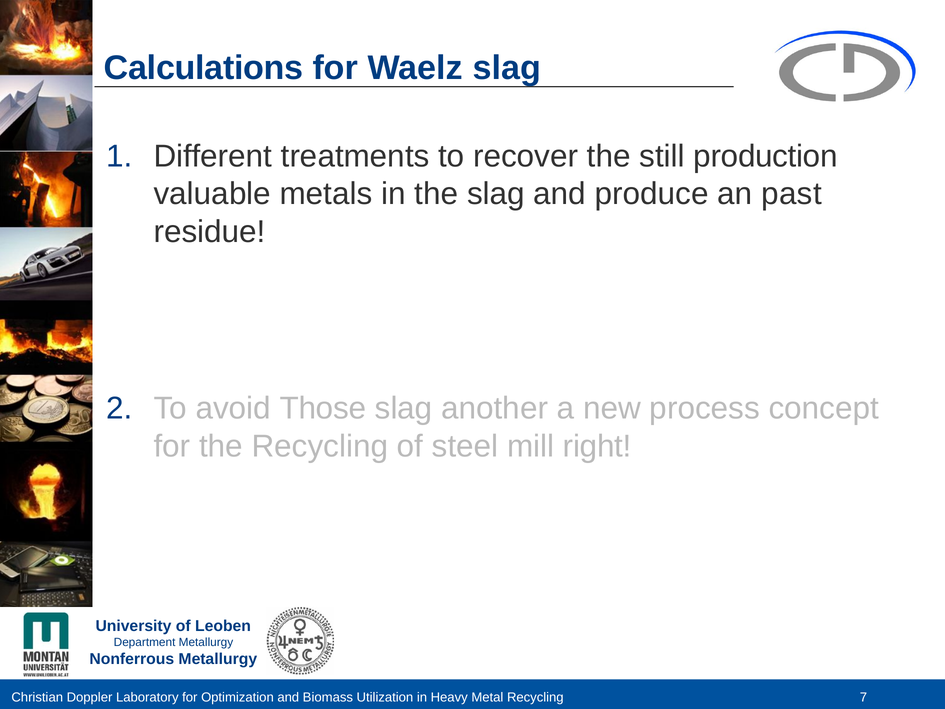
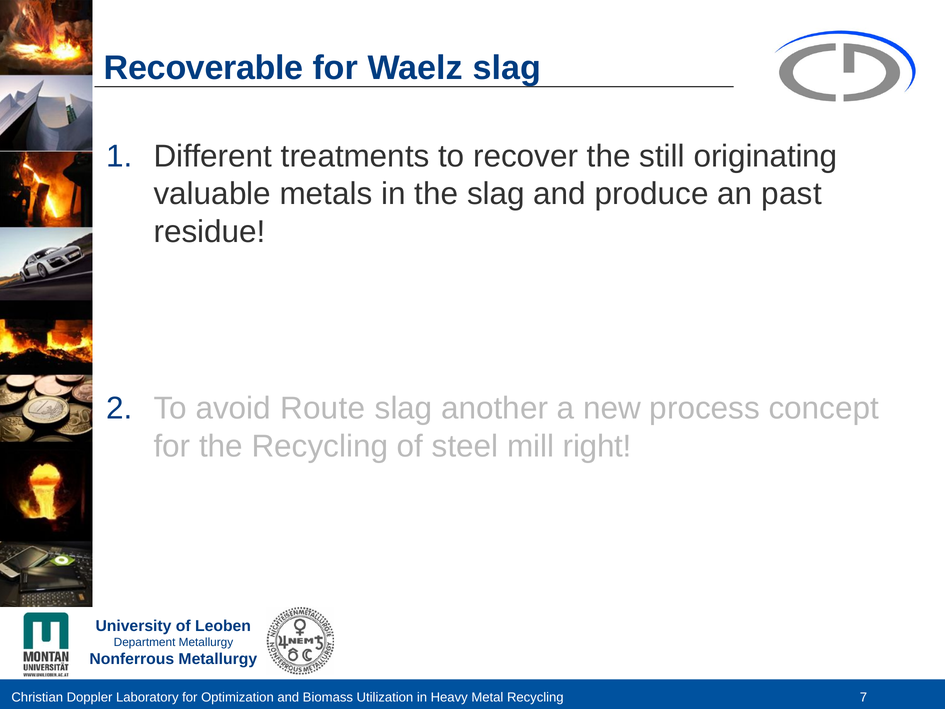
Calculations: Calculations -> Recoverable (204, 68)
production: production -> originating (766, 156)
Those: Those -> Route (323, 408)
